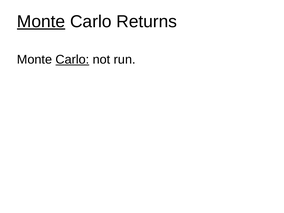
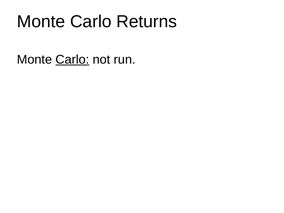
Monte underline: present -> none (41, 22)
